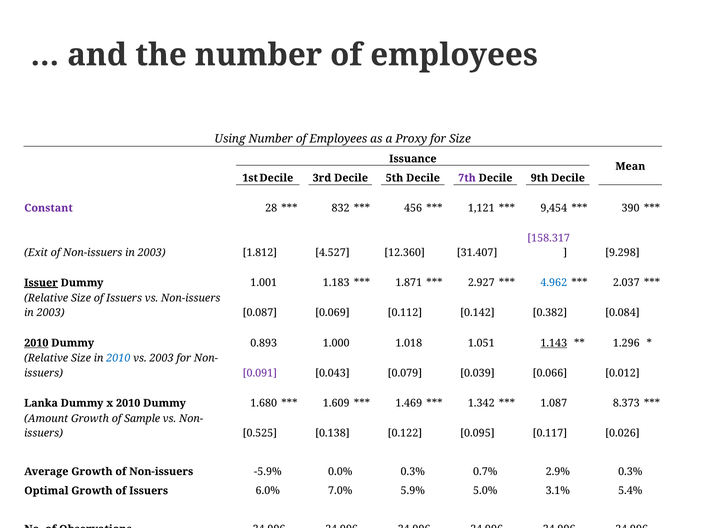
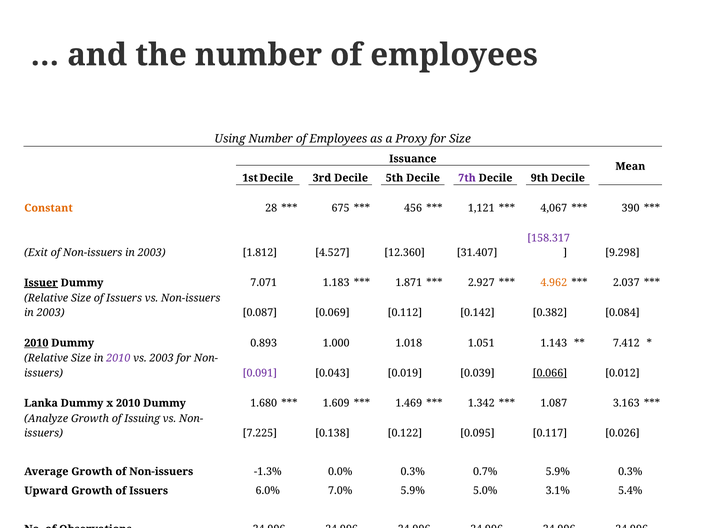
Constant colour: purple -> orange (48, 208)
832: 832 -> 675 (341, 208)
9,454: 9,454 -> 4,067 (554, 208)
1.001: 1.001 -> 7.071 (264, 283)
4.962 colour: blue -> orange (554, 283)
1.143 underline: present -> none (554, 343)
1.296: 1.296 -> 7.412 (626, 343)
2010 colour: blue -> purple (118, 358)
0.079: 0.079 -> 0.019 (405, 373)
0.066 underline: none -> present (550, 373)
8.373: 8.373 -> 3.163 (626, 403)
Amount: Amount -> Analyze (46, 419)
Sample: Sample -> Issuing (142, 419)
0.525: 0.525 -> 7.225 (260, 433)
-5.9%: -5.9% -> -1.3% (268, 472)
0.7% 2.9%: 2.9% -> 5.9% (558, 472)
Optimal: Optimal -> Upward (46, 491)
